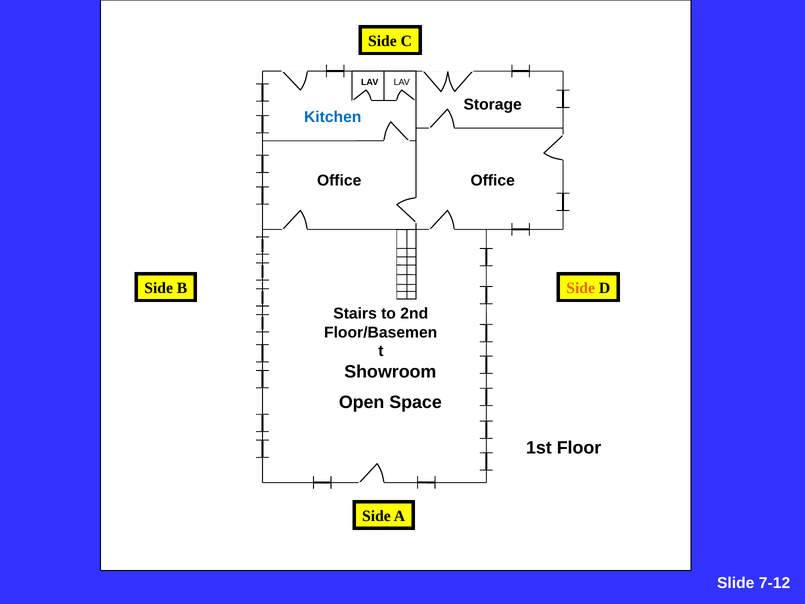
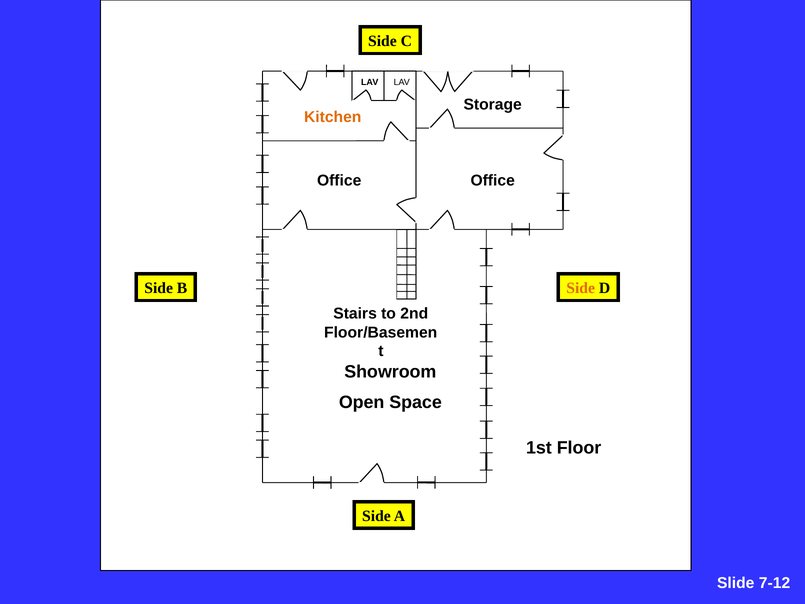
Kitchen colour: blue -> orange (333, 117)
